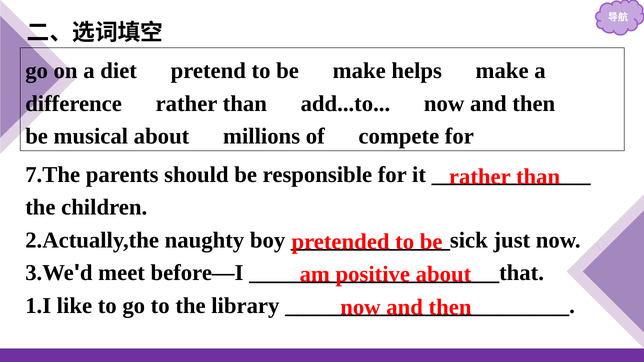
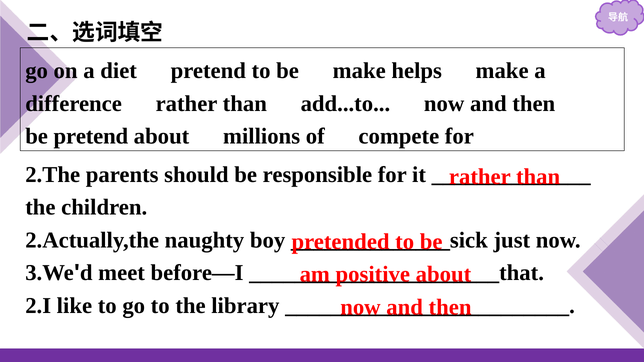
be musical: musical -> pretend (91, 136)
7.The: 7.The -> 2.The (53, 175)
1.I: 1.I -> 2.I (38, 306)
